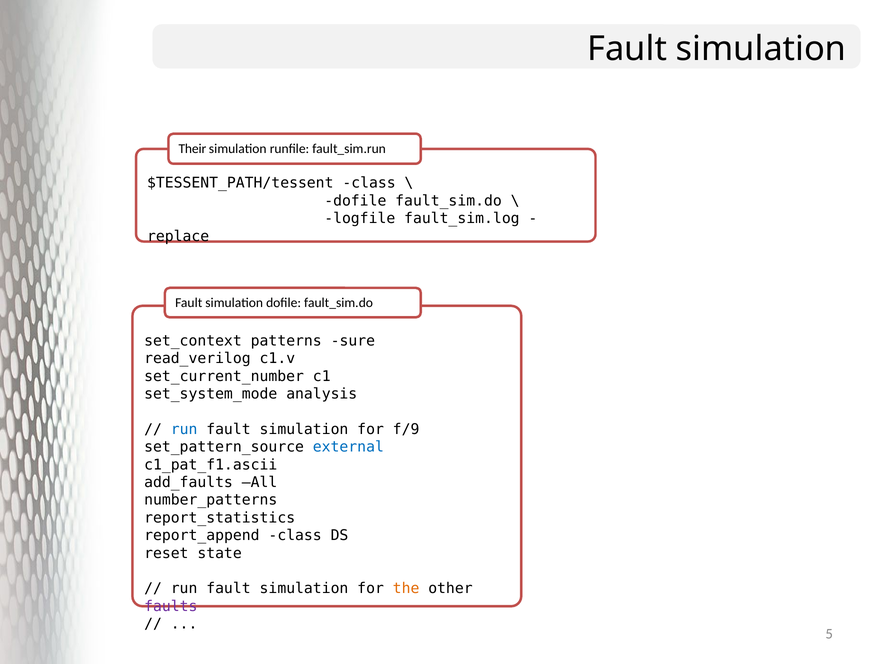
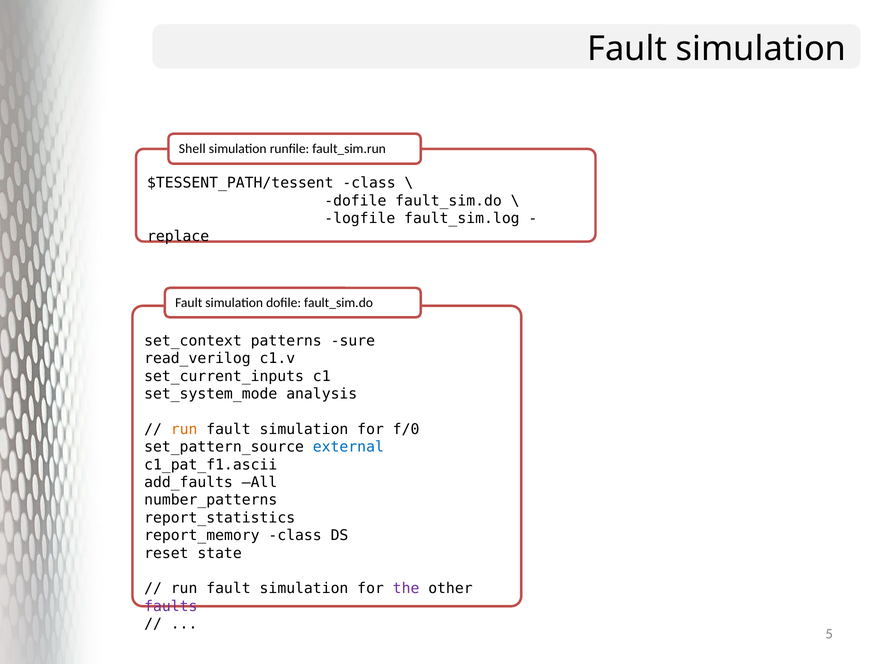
Their: Their -> Shell (192, 149)
set_current_number: set_current_number -> set_current_inputs (224, 376)
run colour: blue -> orange (184, 430)
f/9: f/9 -> f/0 (406, 430)
report_append: report_append -> report_memory (202, 536)
the colour: orange -> purple (406, 589)
